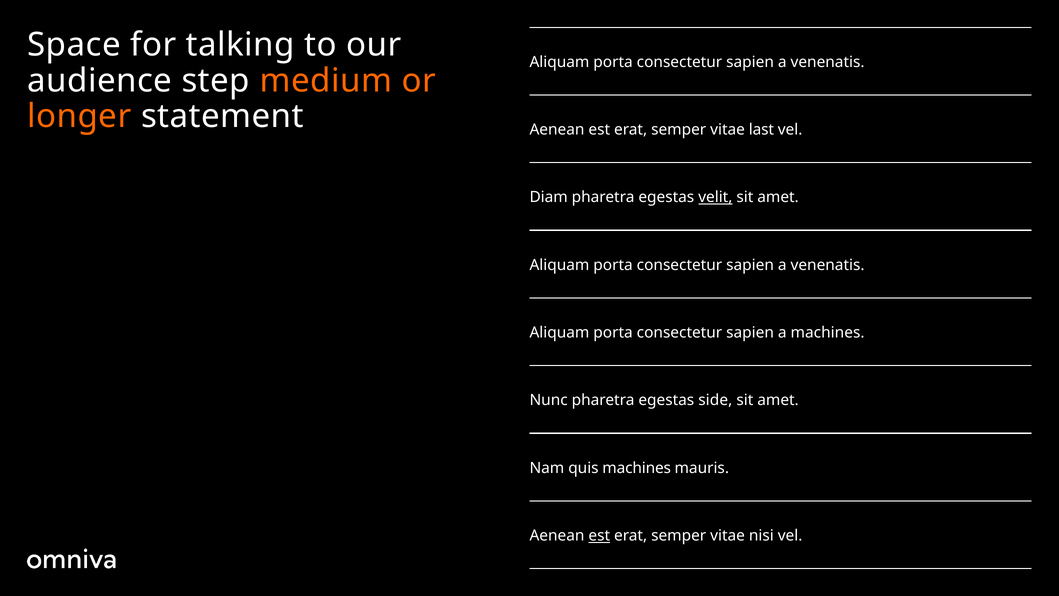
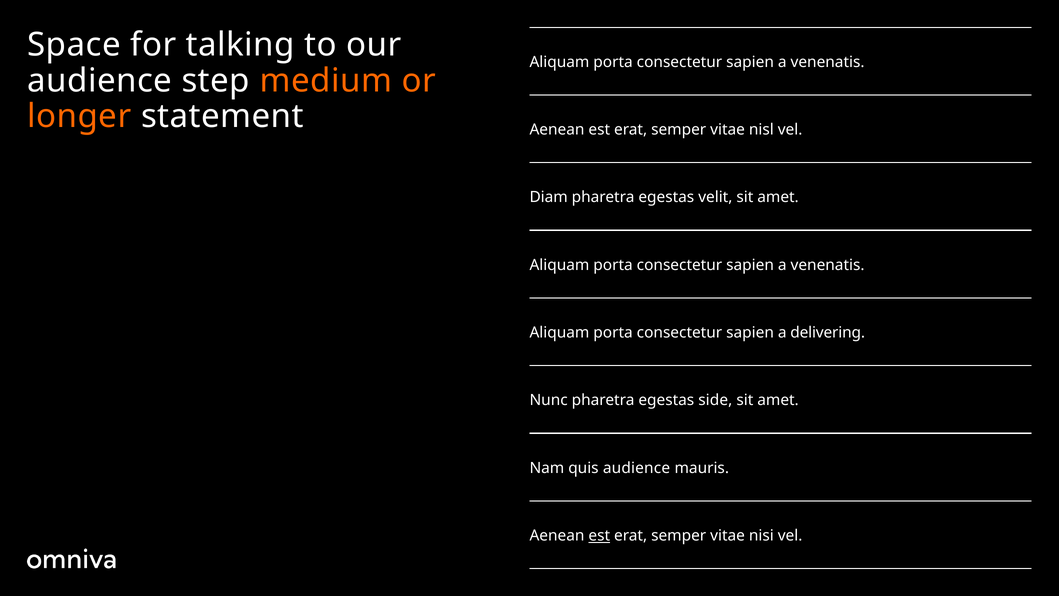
last: last -> nisl (761, 130)
velit underline: present -> none (715, 197)
a machines: machines -> delivering (828, 333)
quis machines: machines -> audience (637, 468)
